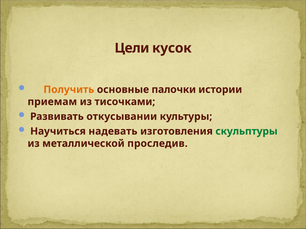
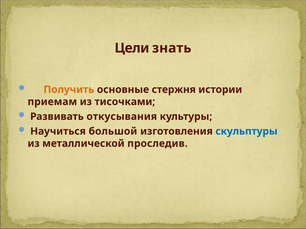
кусок: кусок -> знать (172, 48)
палочки: палочки -> стержня (174, 90)
откусывании: откусывании -> откусывания (122, 117)
надевать: надевать -> большой (113, 132)
скульптуры colour: green -> blue (247, 132)
